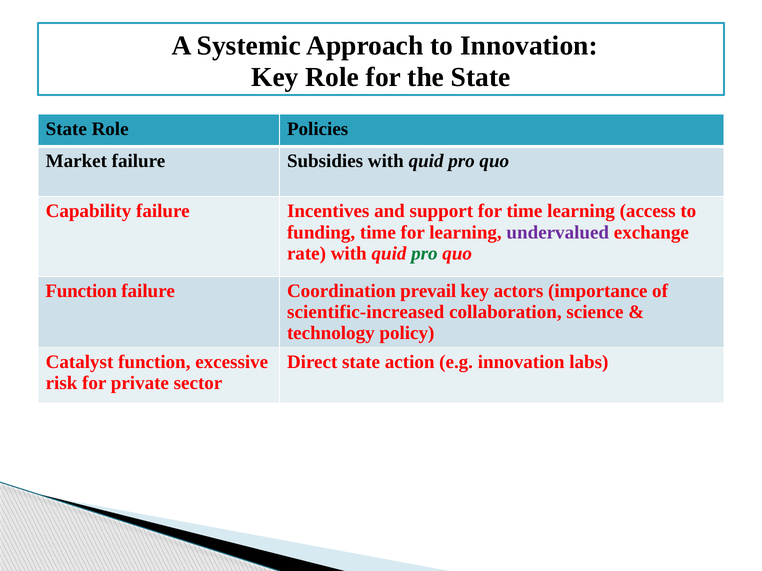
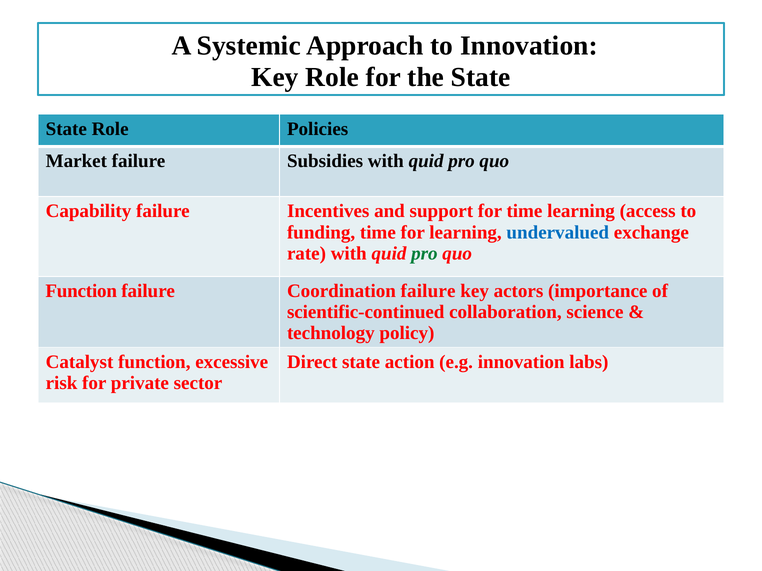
undervalued colour: purple -> blue (558, 232)
Coordination prevail: prevail -> failure (428, 291)
scientific-increased: scientific-increased -> scientific-continued (366, 312)
